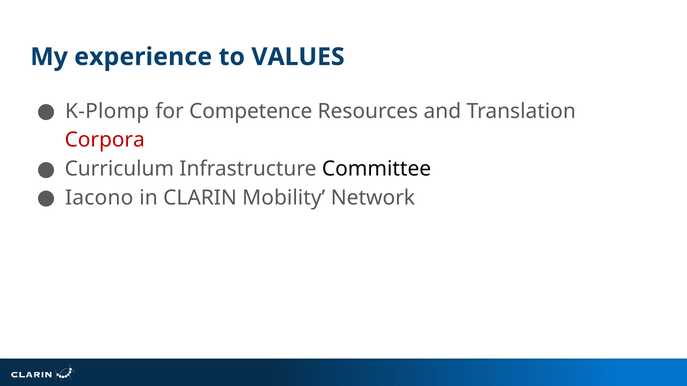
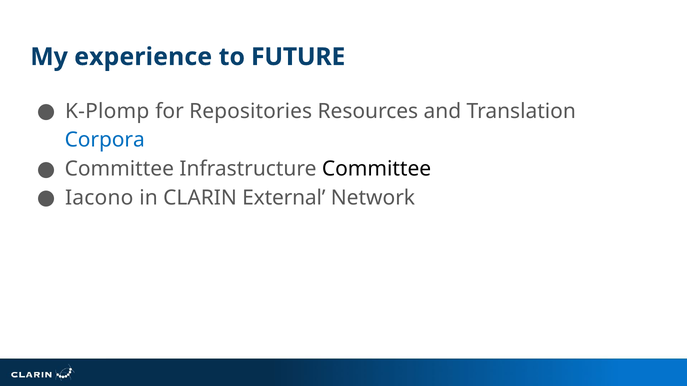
VALUES: VALUES -> FUTURE (298, 57)
Competence: Competence -> Repositories (251, 111)
Corpora colour: red -> blue (105, 140)
Curriculum: Curriculum -> Committee (119, 169)
Mobility: Mobility -> External (284, 198)
